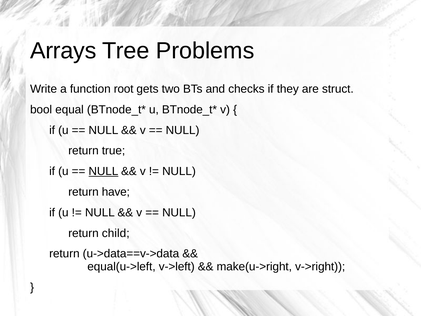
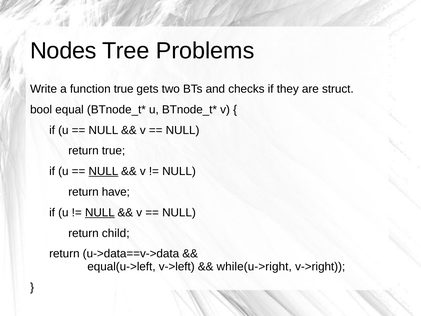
Arrays: Arrays -> Nodes (63, 51)
function root: root -> true (124, 89)
NULL underline: none -> present (100, 212)
make(u->right: make(u->right -> while(u->right (254, 267)
